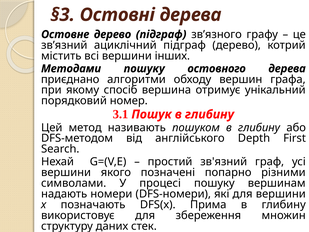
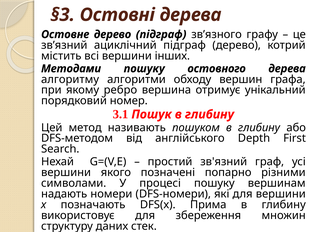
приєднано: приєднано -> алгоритму (70, 79)
спосіб: спосіб -> ребро (120, 90)
